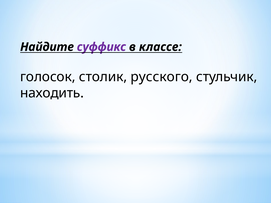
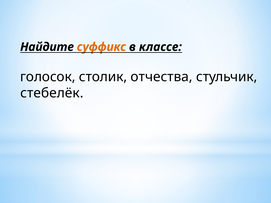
суффикс colour: purple -> orange (101, 47)
русского: русского -> отчества (162, 77)
находить: находить -> стебелёк (52, 93)
